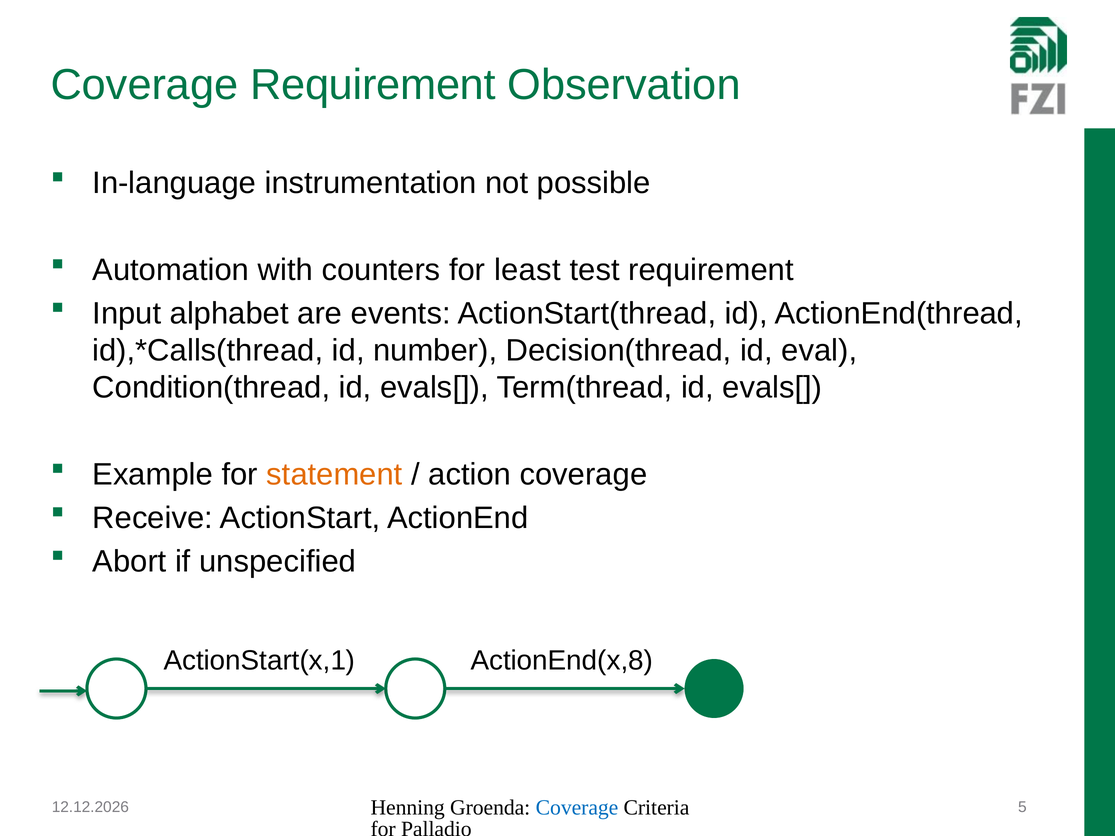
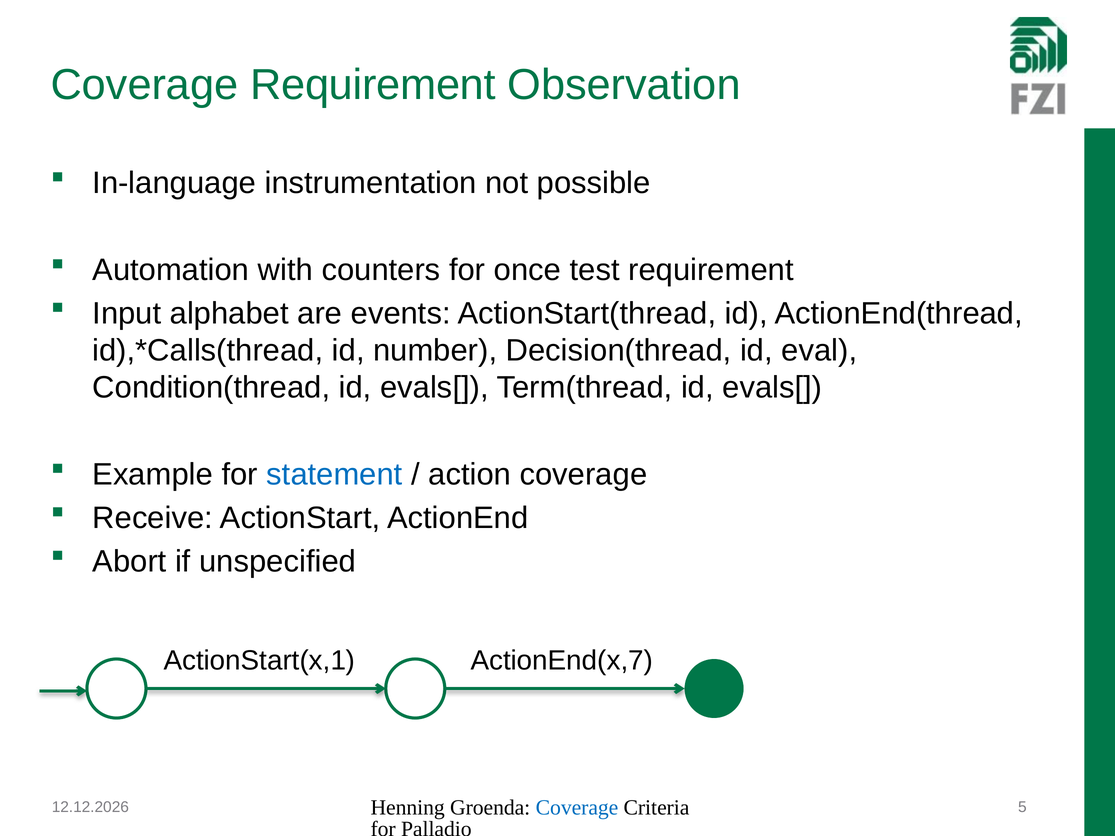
least: least -> once (527, 270)
statement colour: orange -> blue (334, 475)
ActionEnd(x,8: ActionEnd(x,8 -> ActionEnd(x,7 (562, 661)
